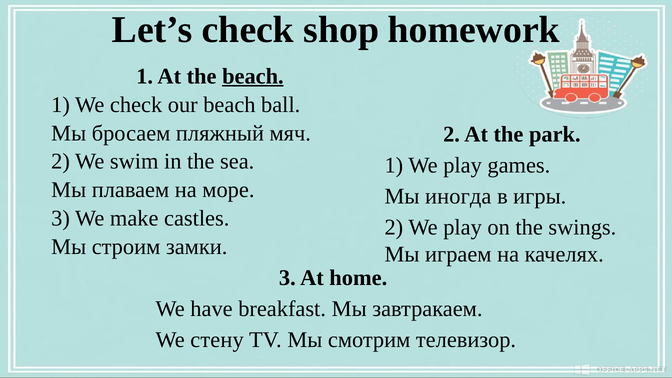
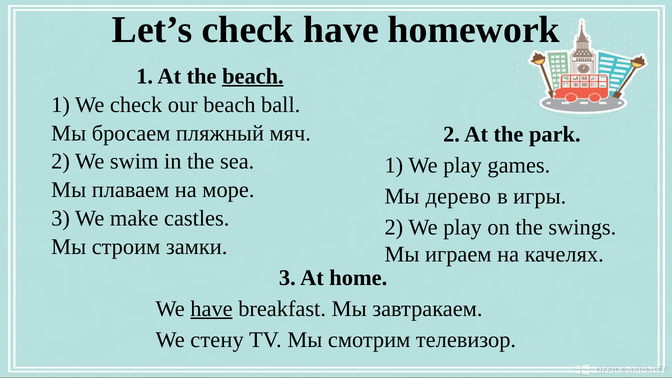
check shop: shop -> have (341, 30)
иногда: иногда -> дерево (458, 196)
have underline: none -> present (212, 309)
